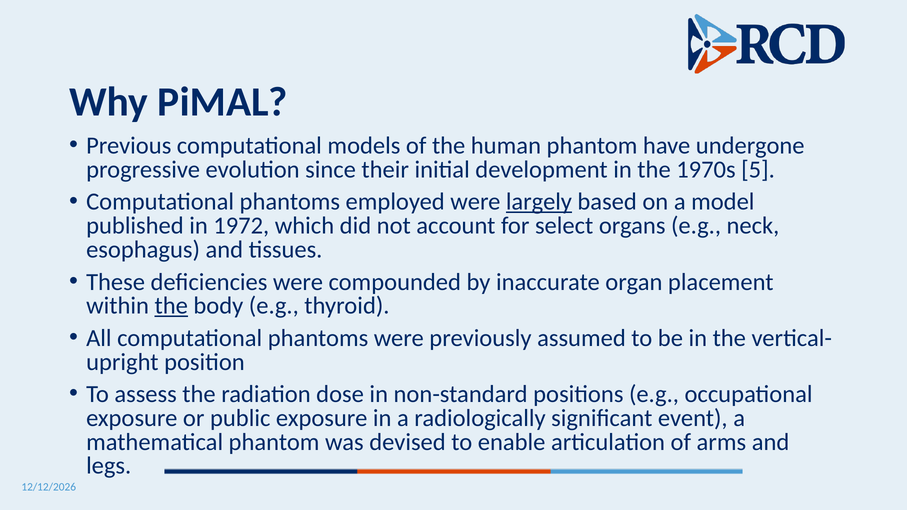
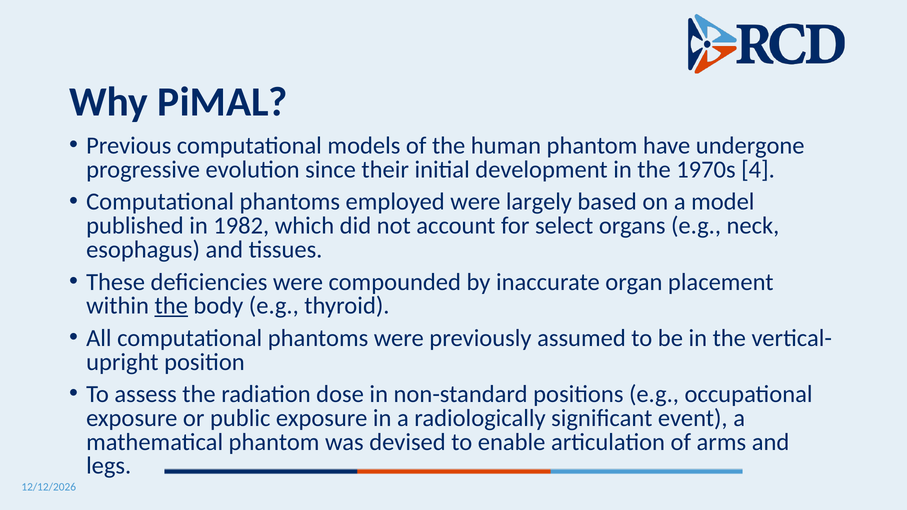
5: 5 -> 4 (758, 170)
largely underline: present -> none (539, 202)
1972: 1972 -> 1982 (241, 226)
